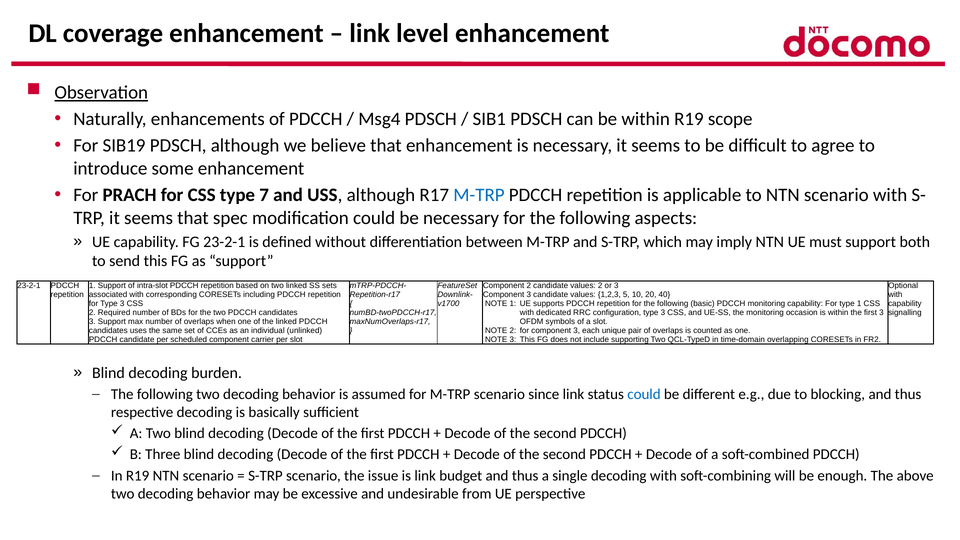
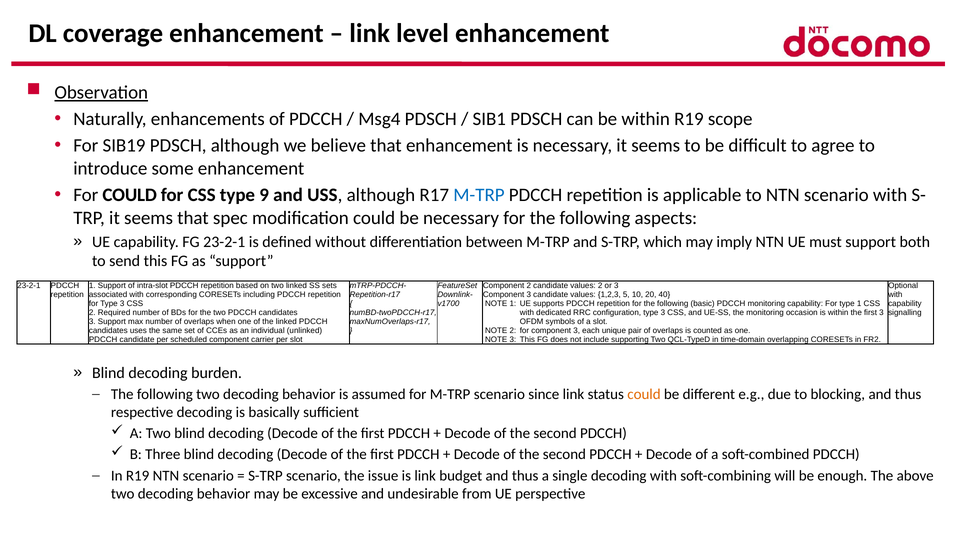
For PRACH: PRACH -> COULD (130, 195)
7: 7 -> 9 (264, 195)
could colour: blue -> orange (644, 395)
